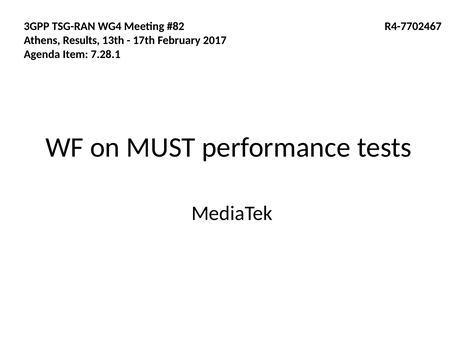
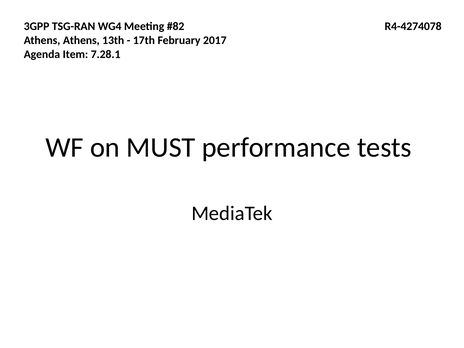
R4-7702467: R4-7702467 -> R4-4274078 (413, 26)
Athens Results: Results -> Athens (81, 40)
